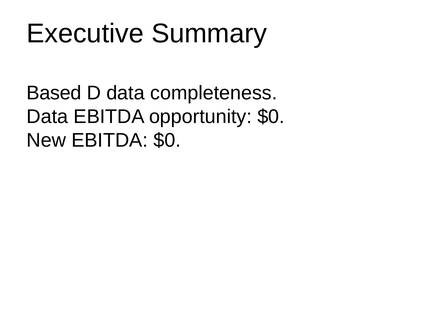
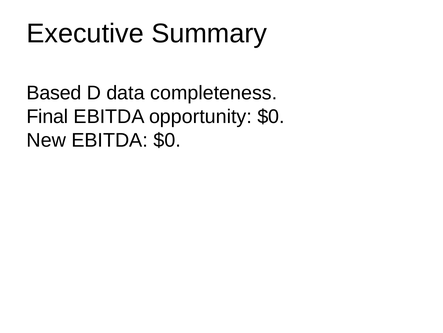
Data: Data -> Final (47, 117)
